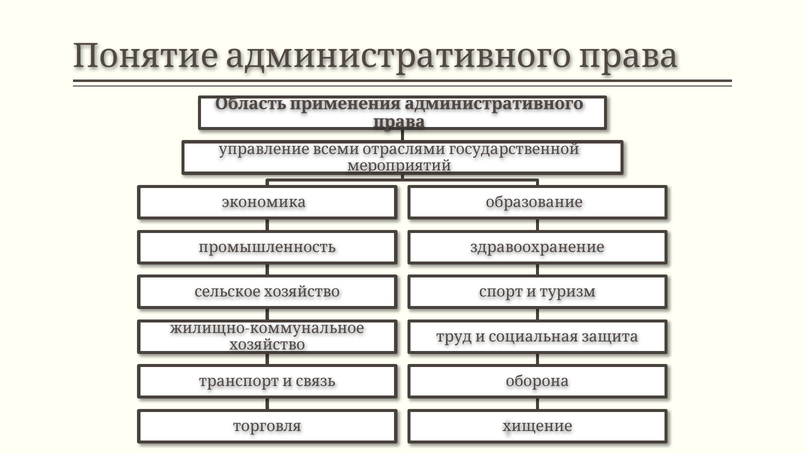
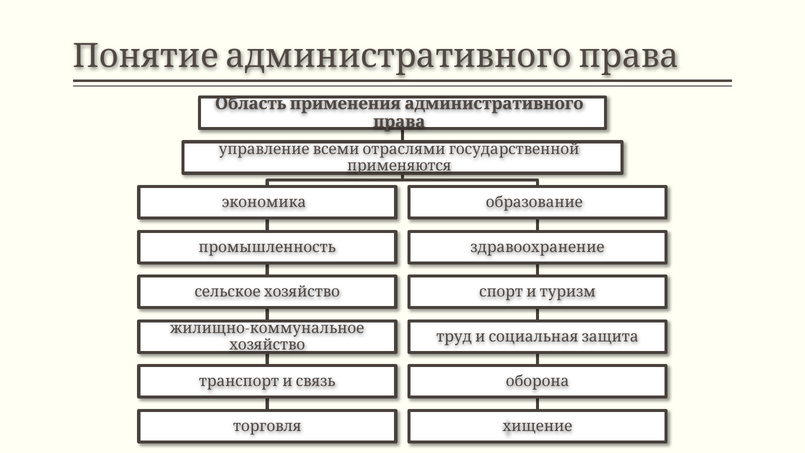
мероприятий: мероприятий -> применяются (399, 166)
